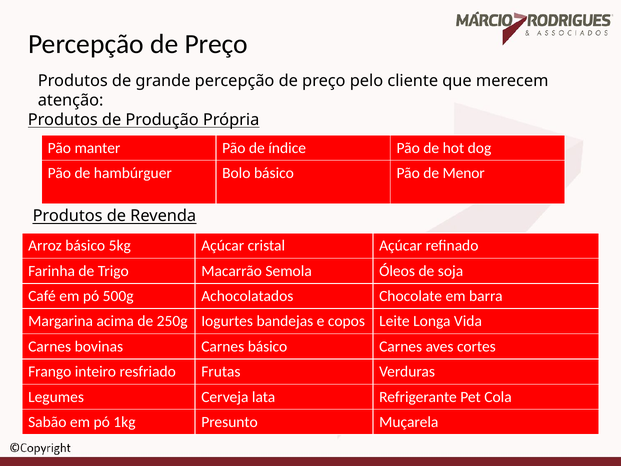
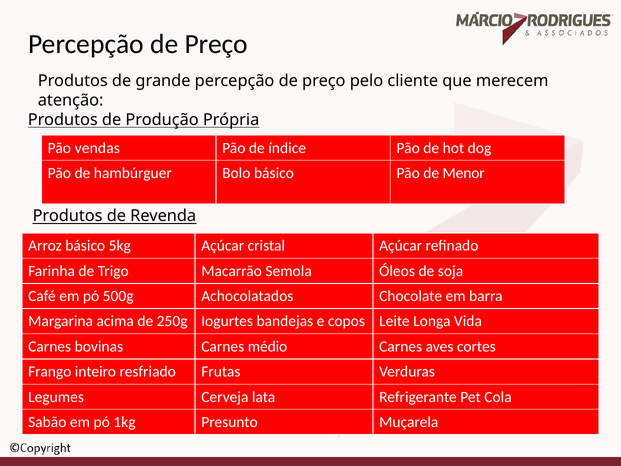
manter: manter -> vendas (97, 148)
Carnes básico: básico -> médio (268, 346)
